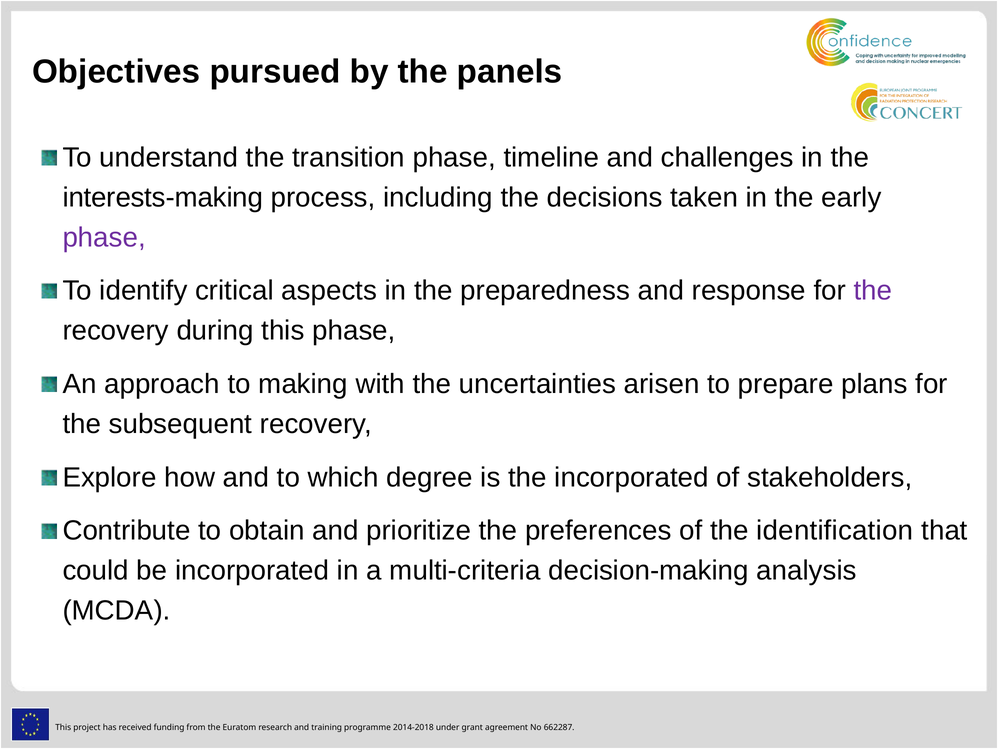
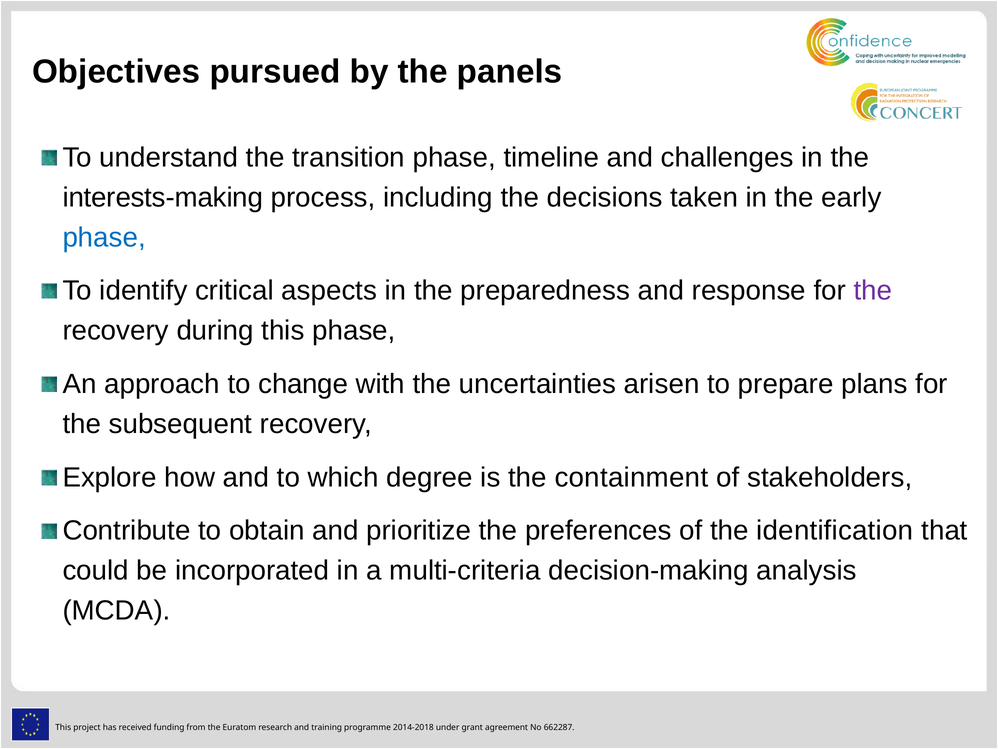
phase colour: purple -> blue (104, 237)
making: making -> change (303, 384)
the incorporated: incorporated -> containment (631, 477)
